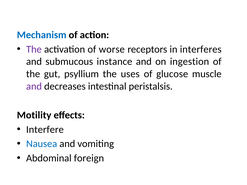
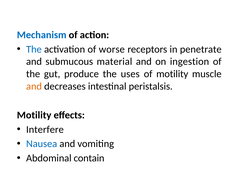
The colour: purple -> blue (34, 49)
interferes: interferes -> penetrate (201, 49)
instance: instance -> material (114, 62)
psyllium: psyllium -> produce (81, 74)
of glucose: glucose -> motility (172, 74)
and colour: purple -> orange (34, 86)
foreign: foreign -> contain (89, 158)
